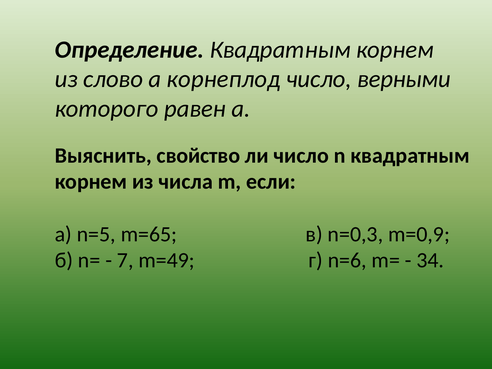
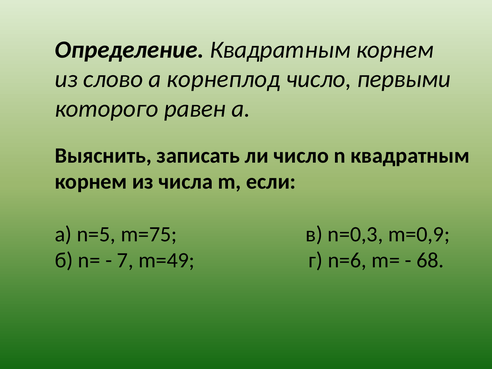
верными: верными -> первыми (404, 79)
свойство: свойство -> записать (198, 155)
m=65: m=65 -> m=75 (149, 234)
34: 34 -> 68 (430, 260)
